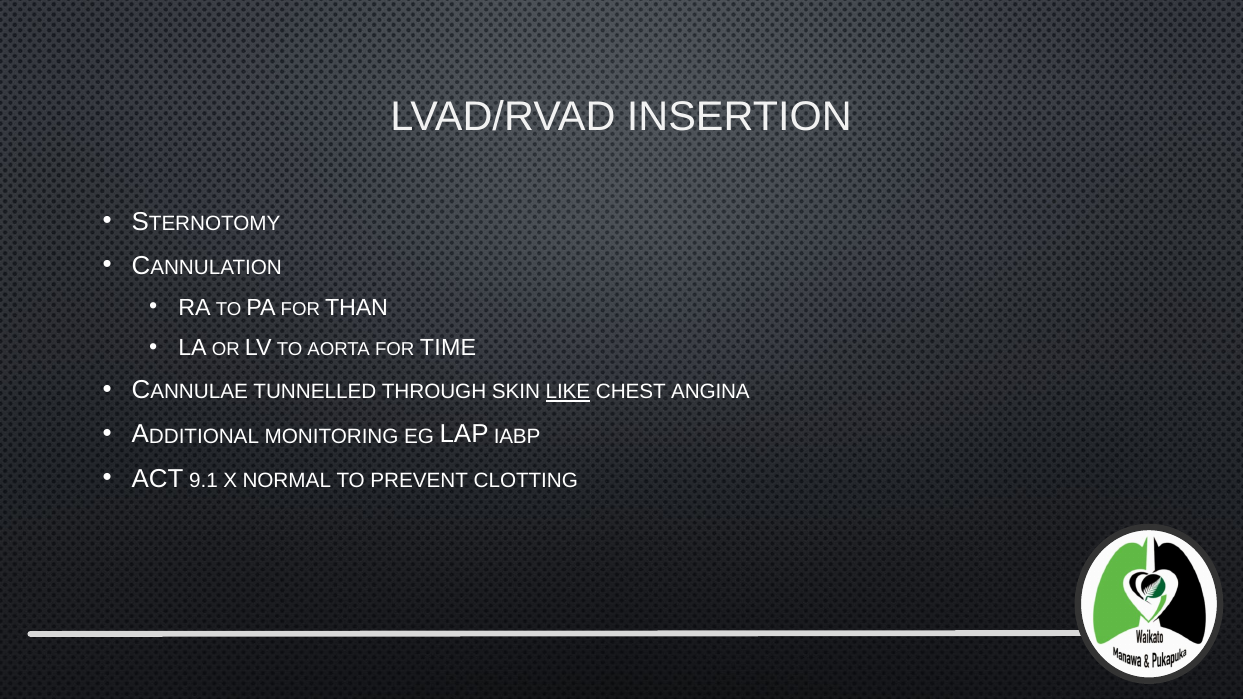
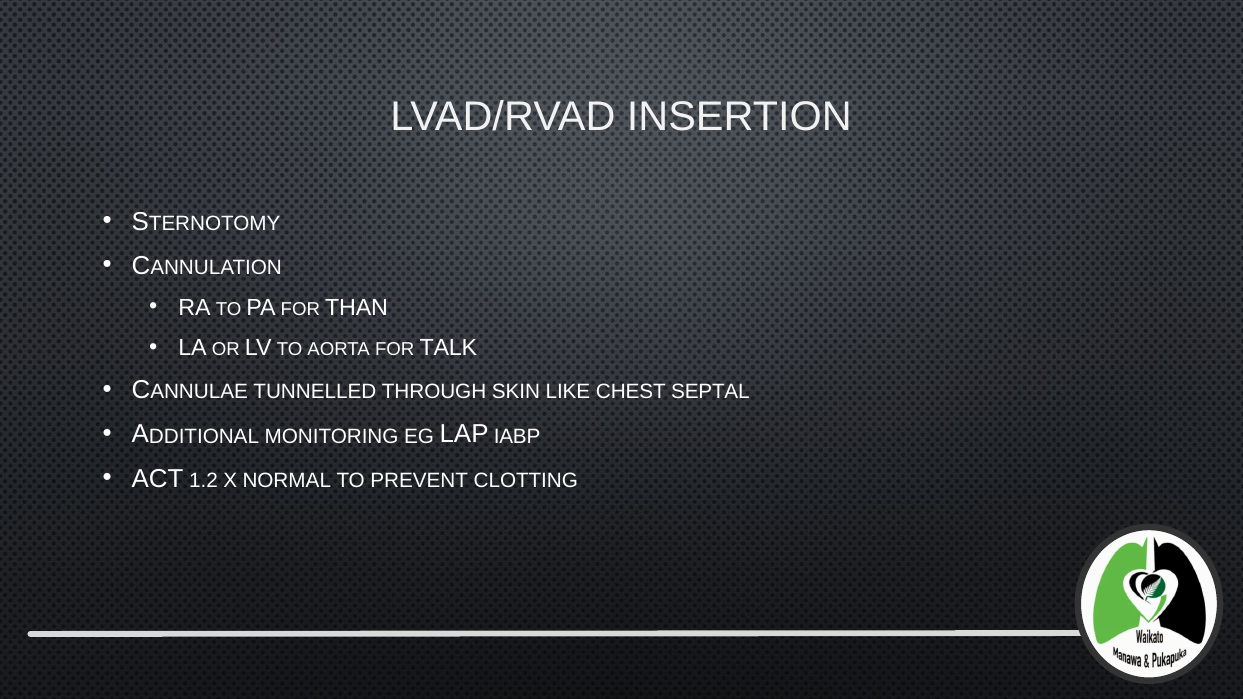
TIME: TIME -> TALK (448, 348)
LIKE underline: present -> none (568, 392)
ANGINA: ANGINA -> SEPTAL (710, 392)
9.1: 9.1 -> 1.2 (204, 480)
